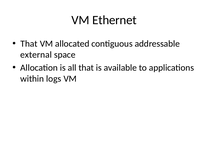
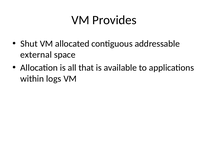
Ethernet: Ethernet -> Provides (114, 20)
That: That -> Shut (29, 44)
